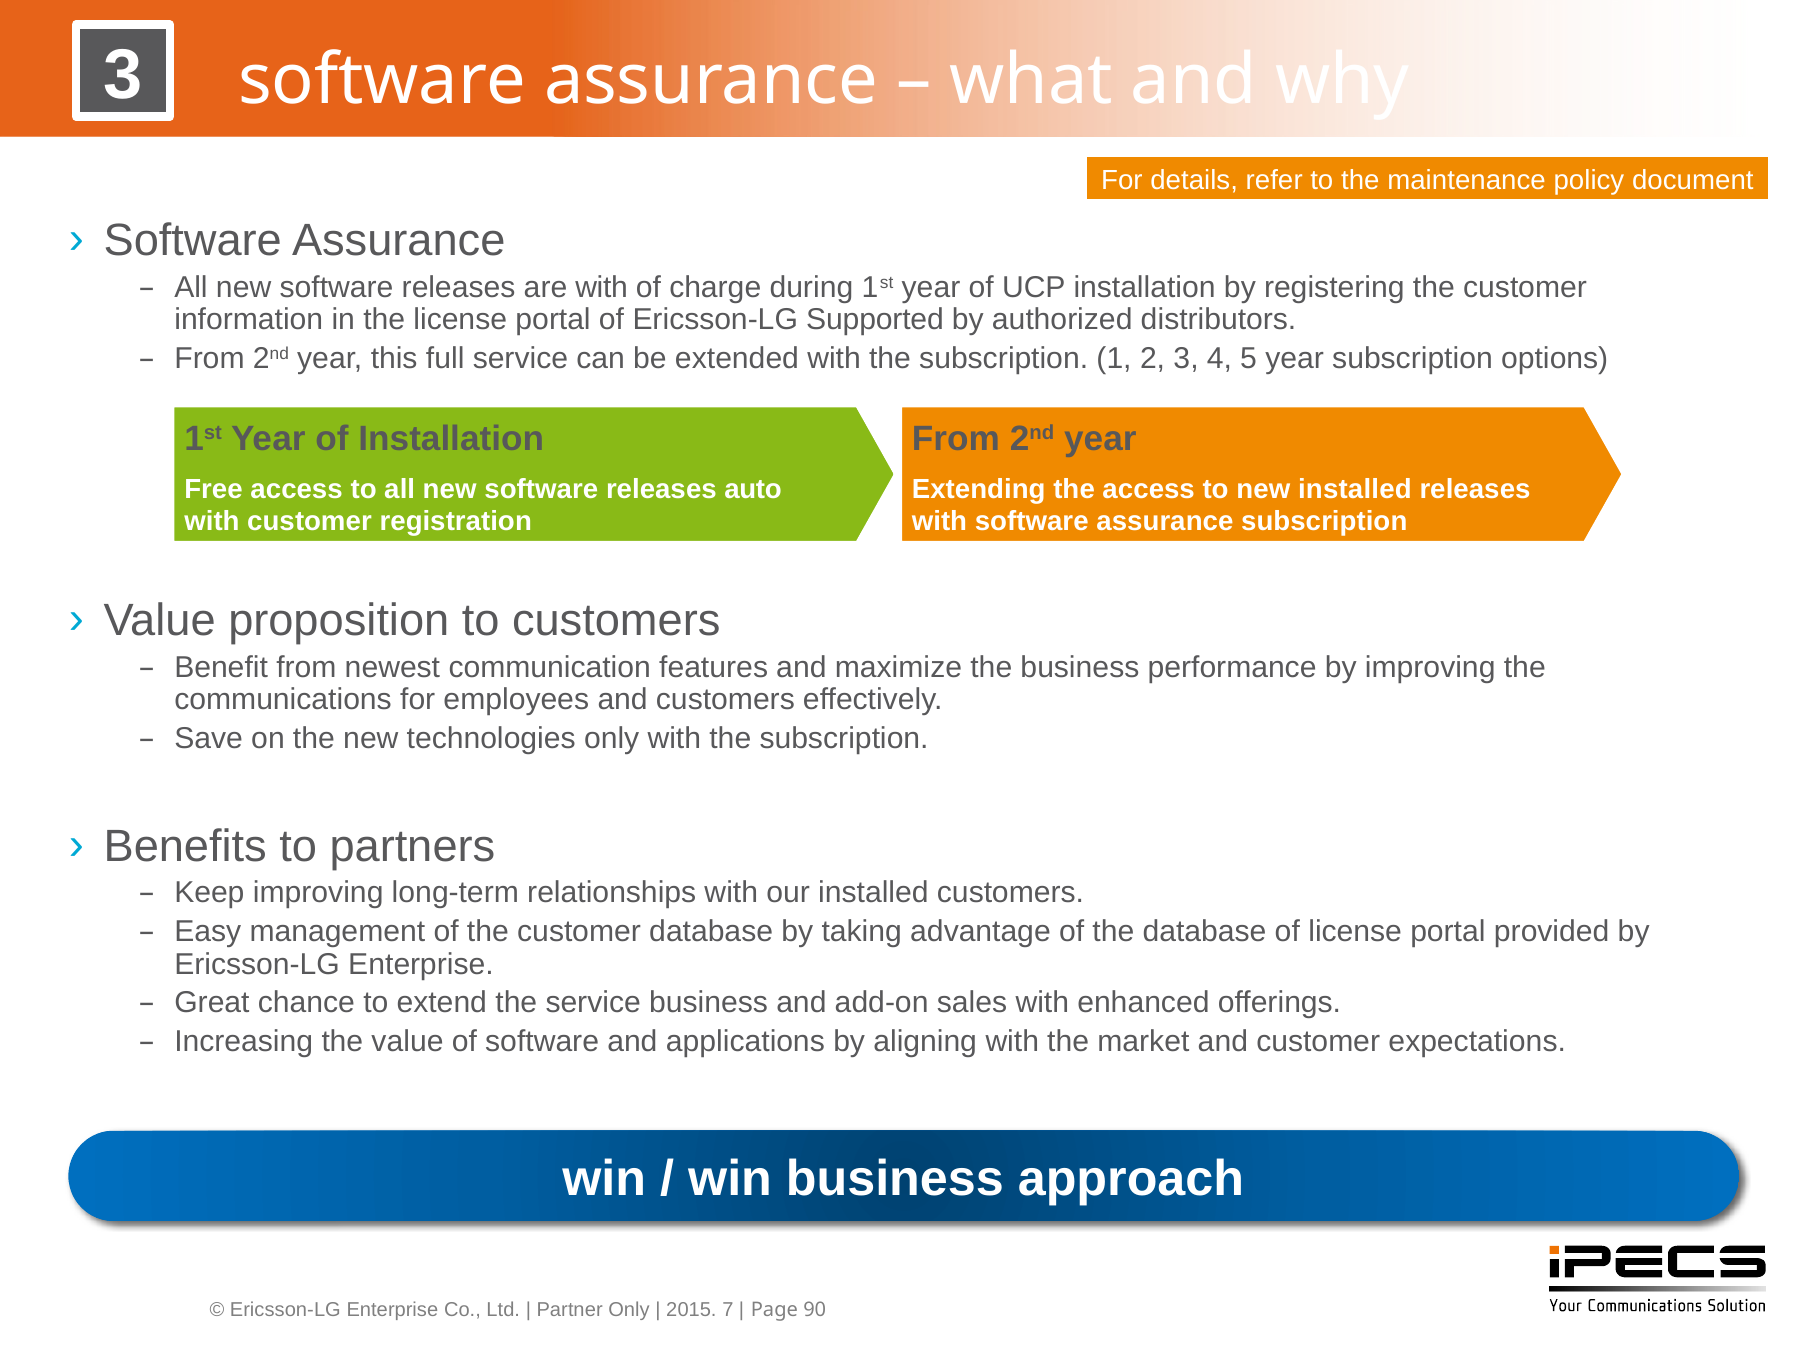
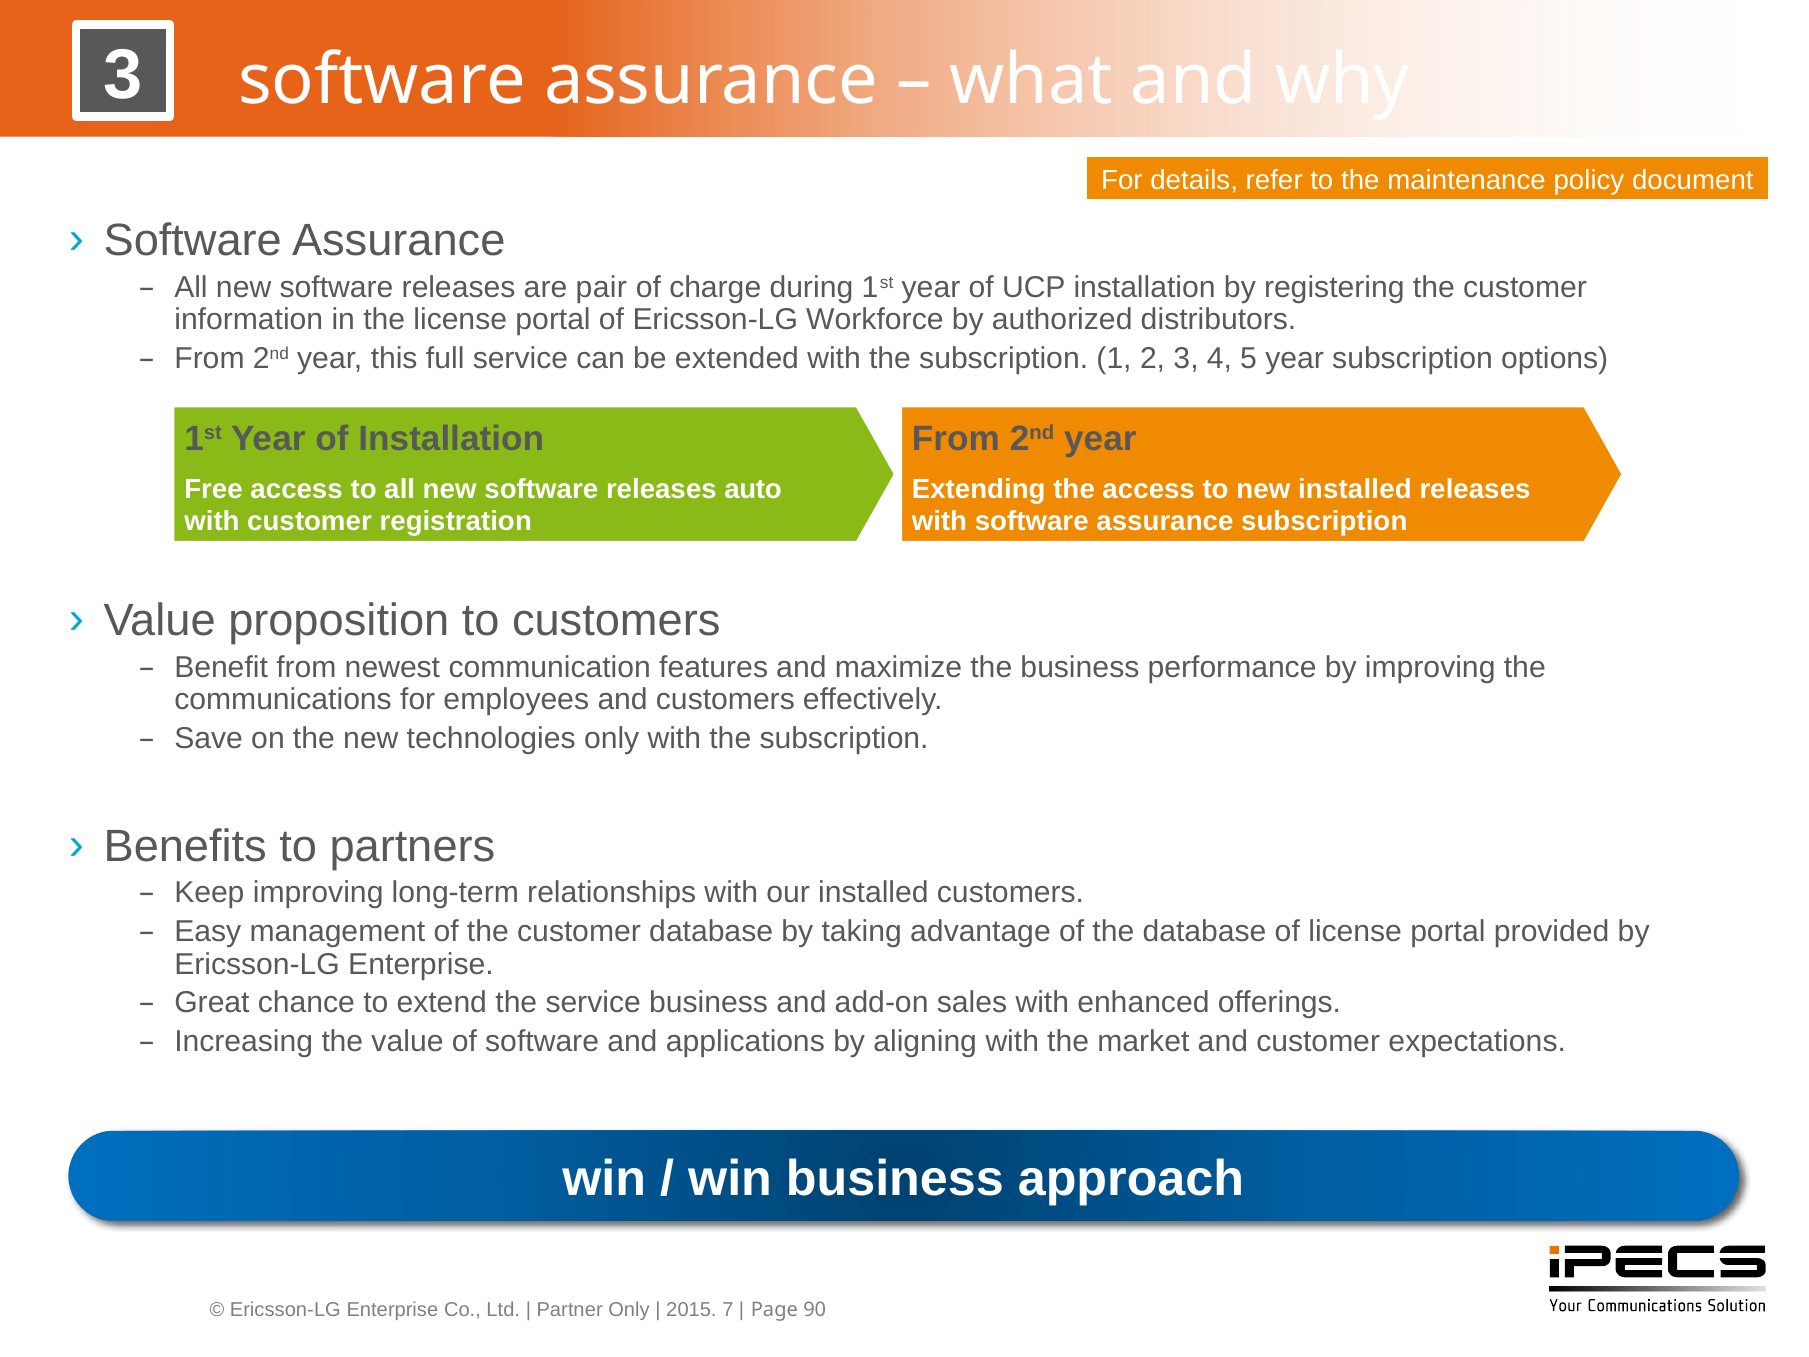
are with: with -> pair (601, 287)
Supported: Supported -> Workforce (875, 320)
